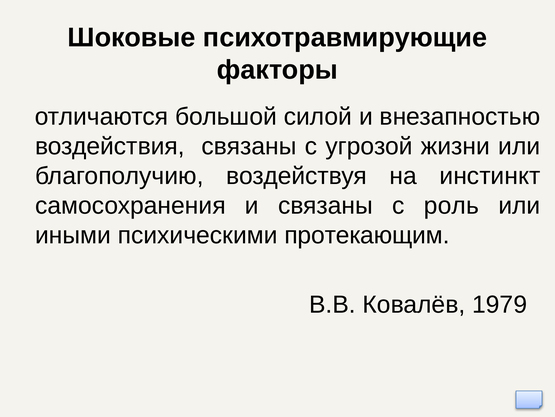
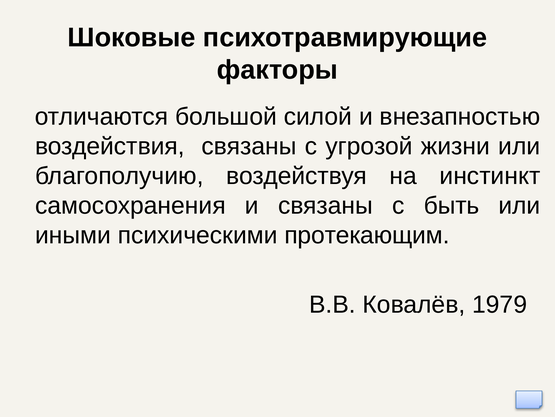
роль: роль -> быть (452, 205)
